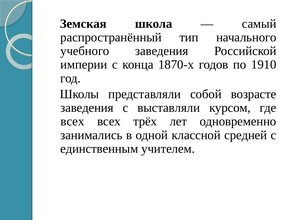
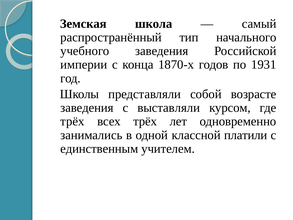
1910: 1910 -> 1931 (264, 65)
всех: всех -> трёх (72, 121)
средней: средней -> платили (246, 135)
